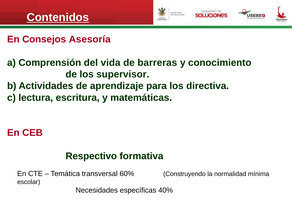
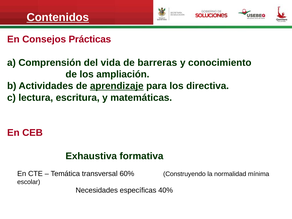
Asesoría: Asesoría -> Prácticas (90, 39)
supervisor: supervisor -> ampliación (123, 74)
aprendizaje underline: none -> present (117, 86)
Respectivo: Respectivo -> Exhaustiva (91, 156)
